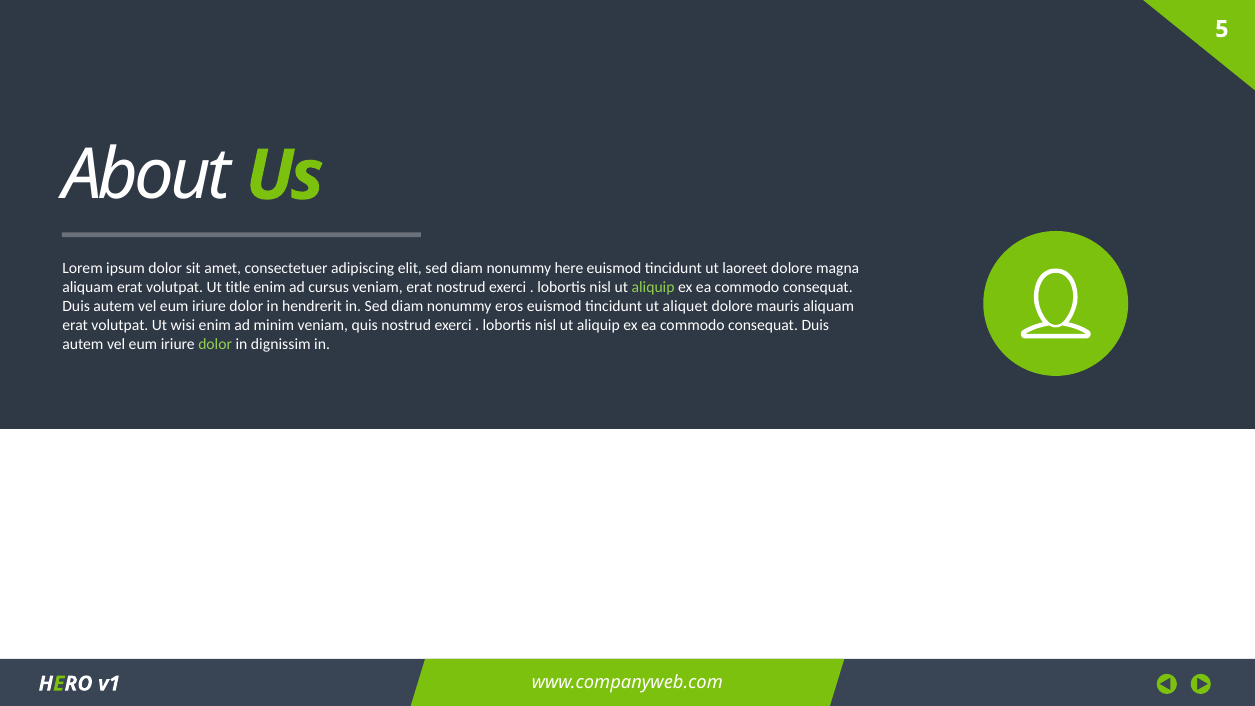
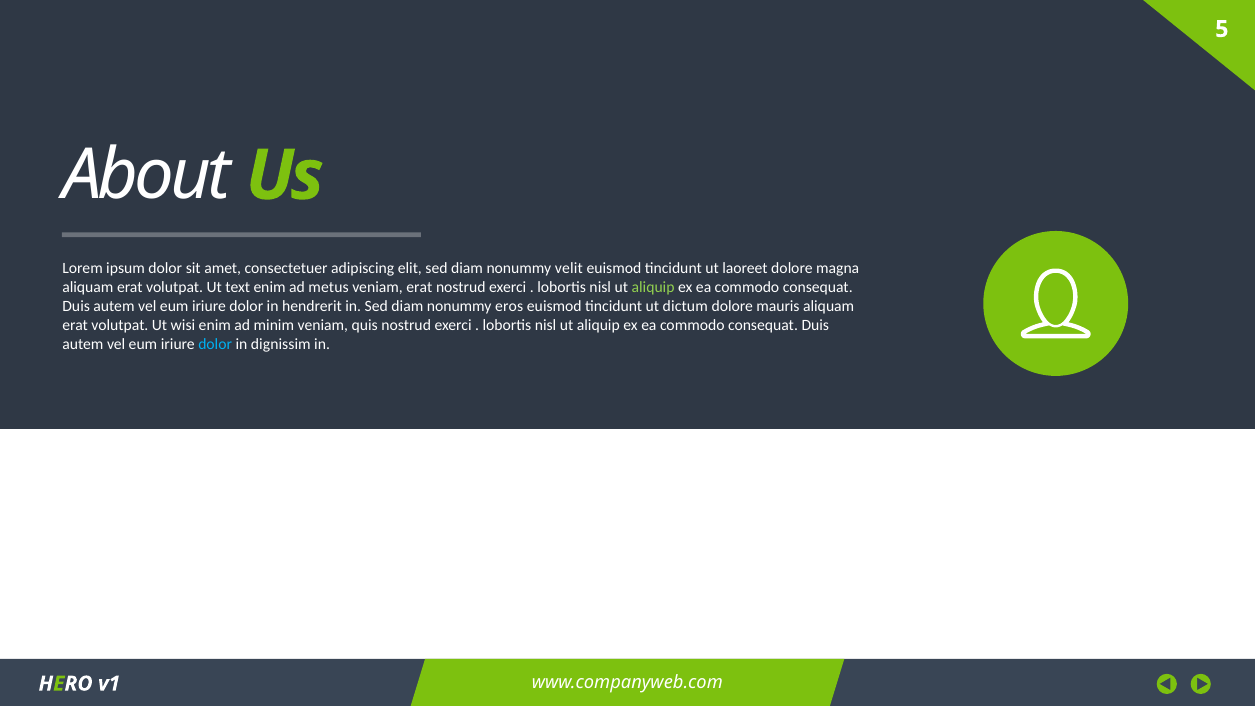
here: here -> velit (569, 269)
title: title -> text (238, 287)
cursus: cursus -> metus (329, 287)
aliquet: aliquet -> dictum (685, 306)
dolor colour: light green -> light blue (215, 344)
